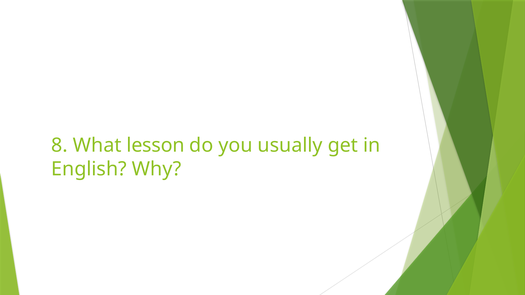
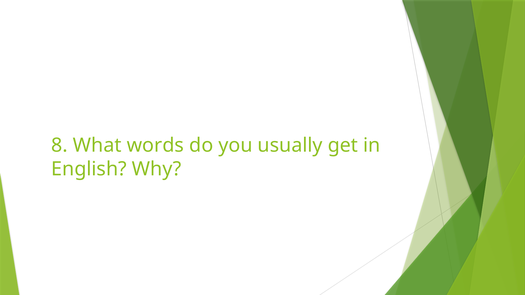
lesson: lesson -> words (155, 145)
